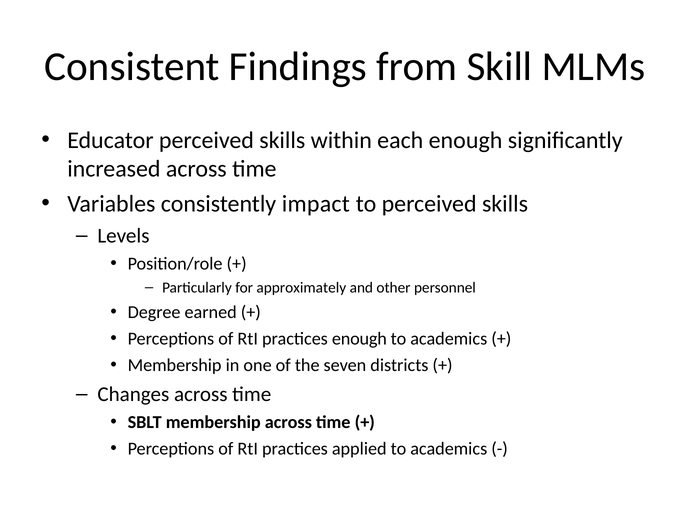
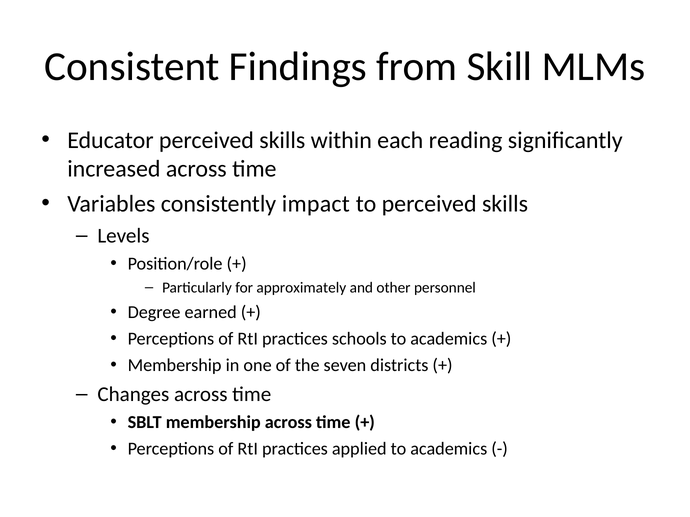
each enough: enough -> reading (466, 140)
practices enough: enough -> schools (359, 339)
